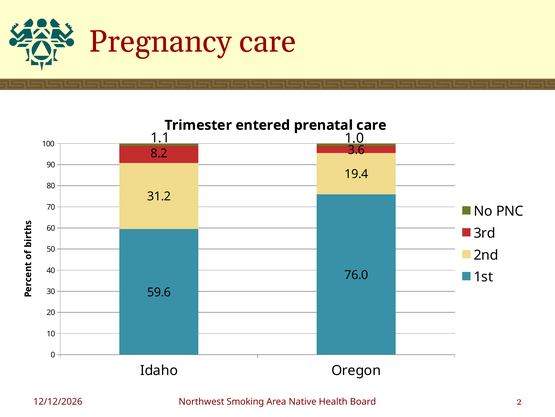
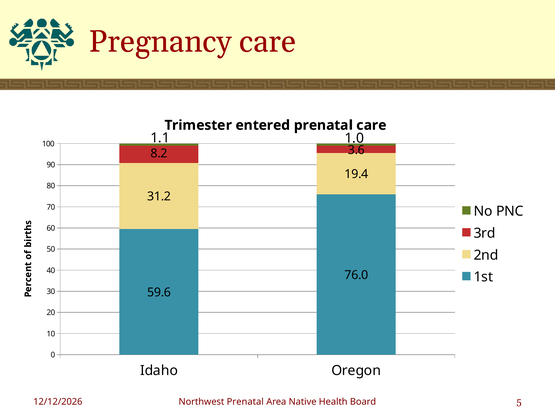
Northwest Smoking: Smoking -> Prenatal (245, 401)
2: 2 -> 5 (519, 401)
